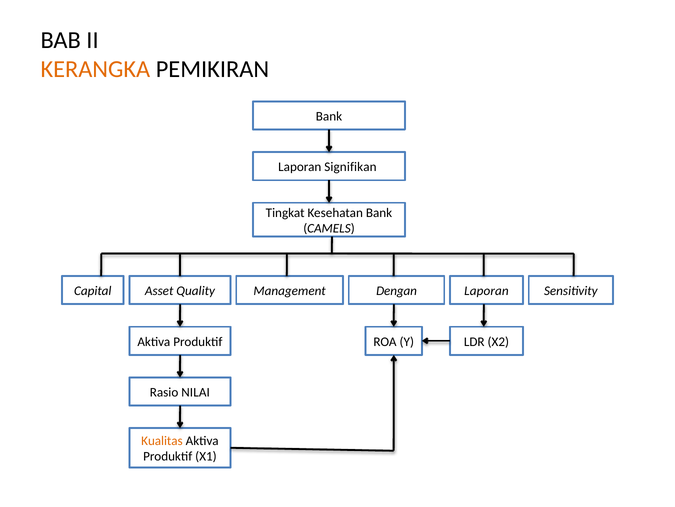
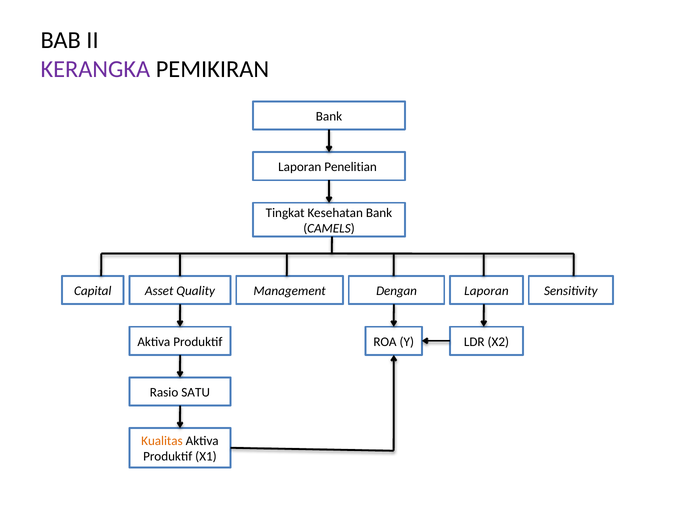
KERANGKA colour: orange -> purple (95, 69)
Signifikan: Signifikan -> Penelitian (351, 167)
NILAI: NILAI -> SATU (196, 392)
